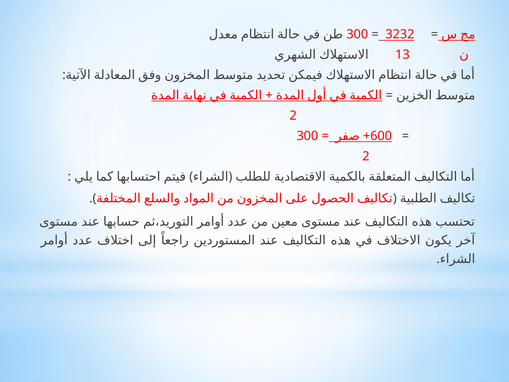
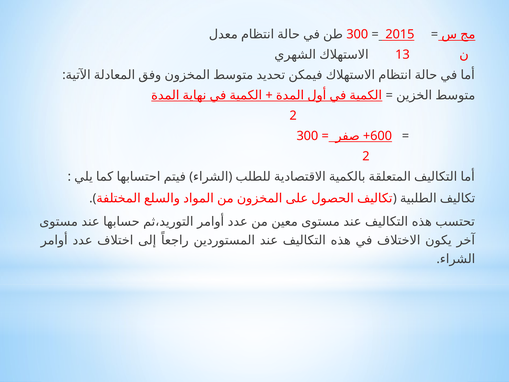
3232: 3232 -> 2015 (400, 34)
